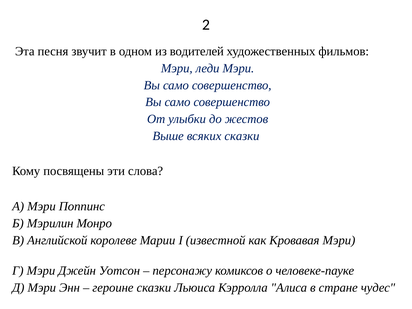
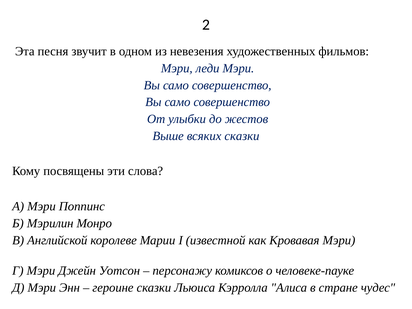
водителей: водителей -> невезения (197, 51)
